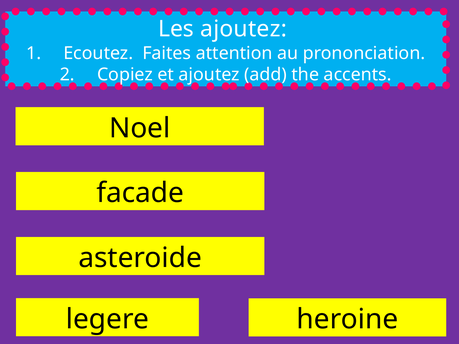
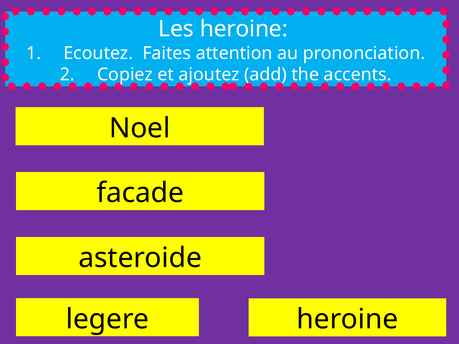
Les ajoutez: ajoutez -> heroine (244, 29)
